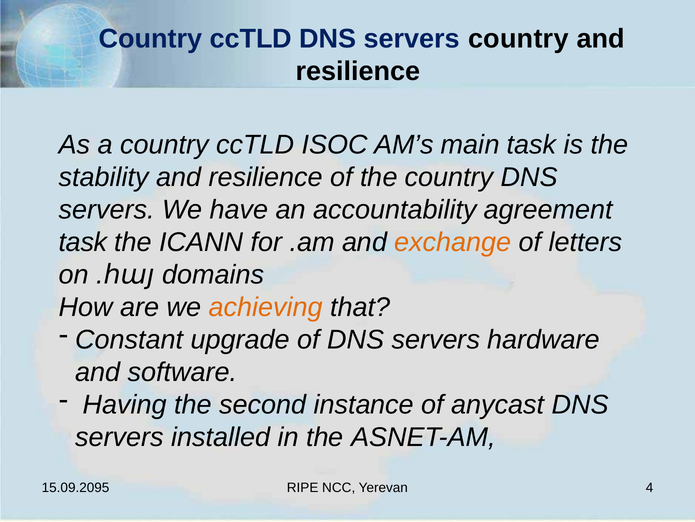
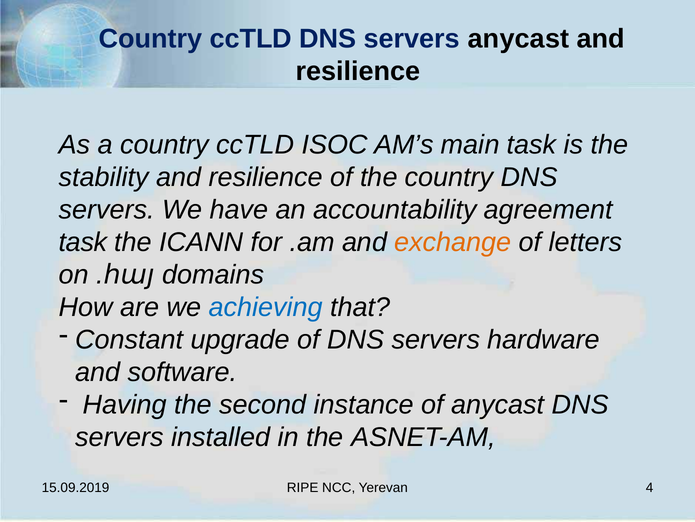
servers country: country -> anycast (519, 39)
achieving colour: orange -> blue (266, 307)
15.09.2095: 15.09.2095 -> 15.09.2019 (76, 487)
